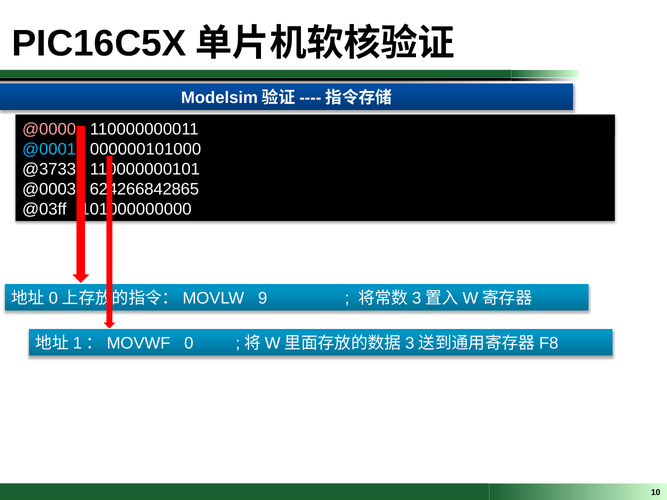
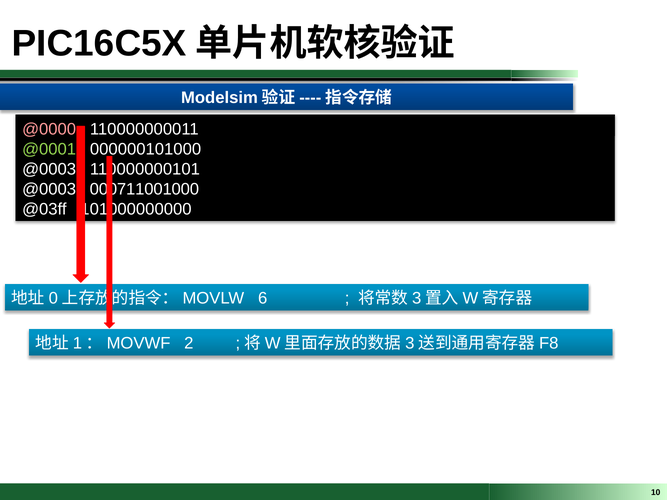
@0001 colour: light blue -> light green (49, 149)
@3733: @3733 -> @0003 (49, 169)
624266842865: 624266842865 -> 000711001000 (144, 189)
9: 9 -> 6 (263, 298)
0: 0 -> 2 (189, 344)
